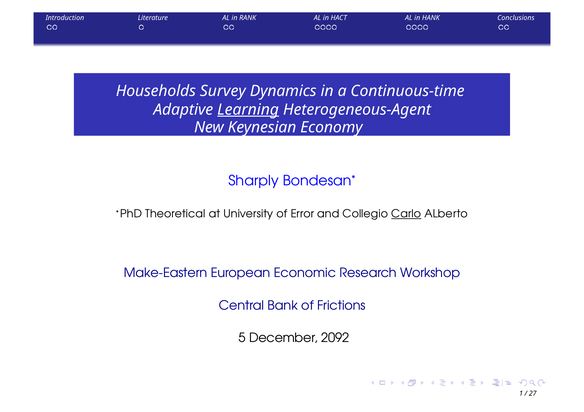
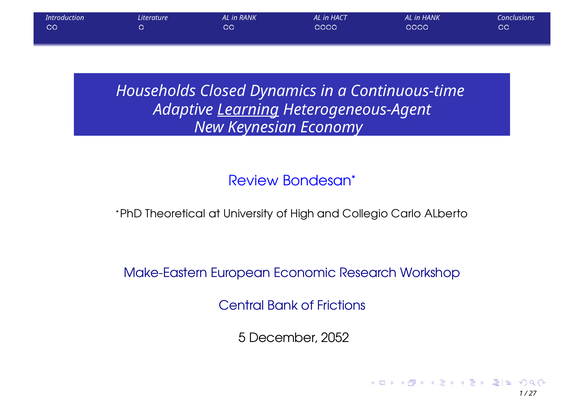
Survey: Survey -> Closed (223, 91)
Sharply: Sharply -> Review (254, 181)
Error: Error -> High (302, 214)
Carlo underline: present -> none (406, 214)
2092: 2092 -> 2052 (335, 339)
